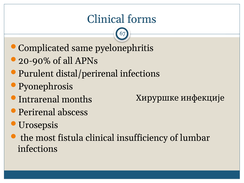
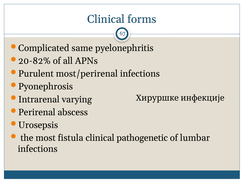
20-90%: 20-90% -> 20-82% (34, 61)
distal/perirenal: distal/perirenal -> most/perirenal (87, 74)
months: months -> varying (77, 99)
insufficiency: insufficiency -> pathogenetic (142, 138)
